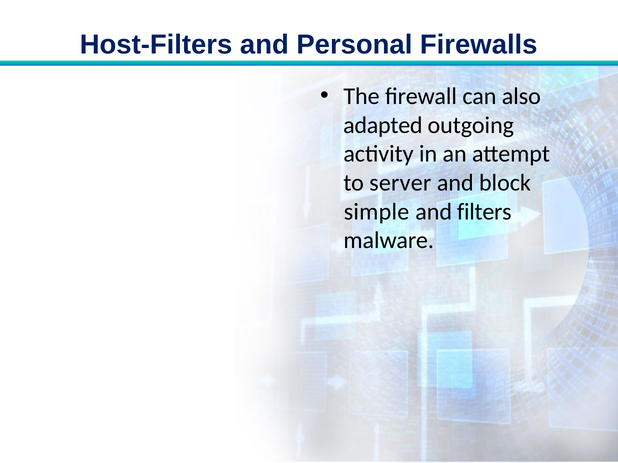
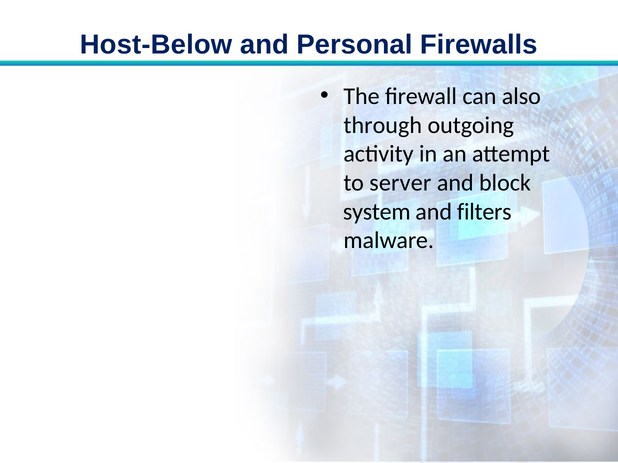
Host-Filters: Host-Filters -> Host-Below (156, 45)
adapted: adapted -> through (383, 125)
simple: simple -> system (377, 212)
